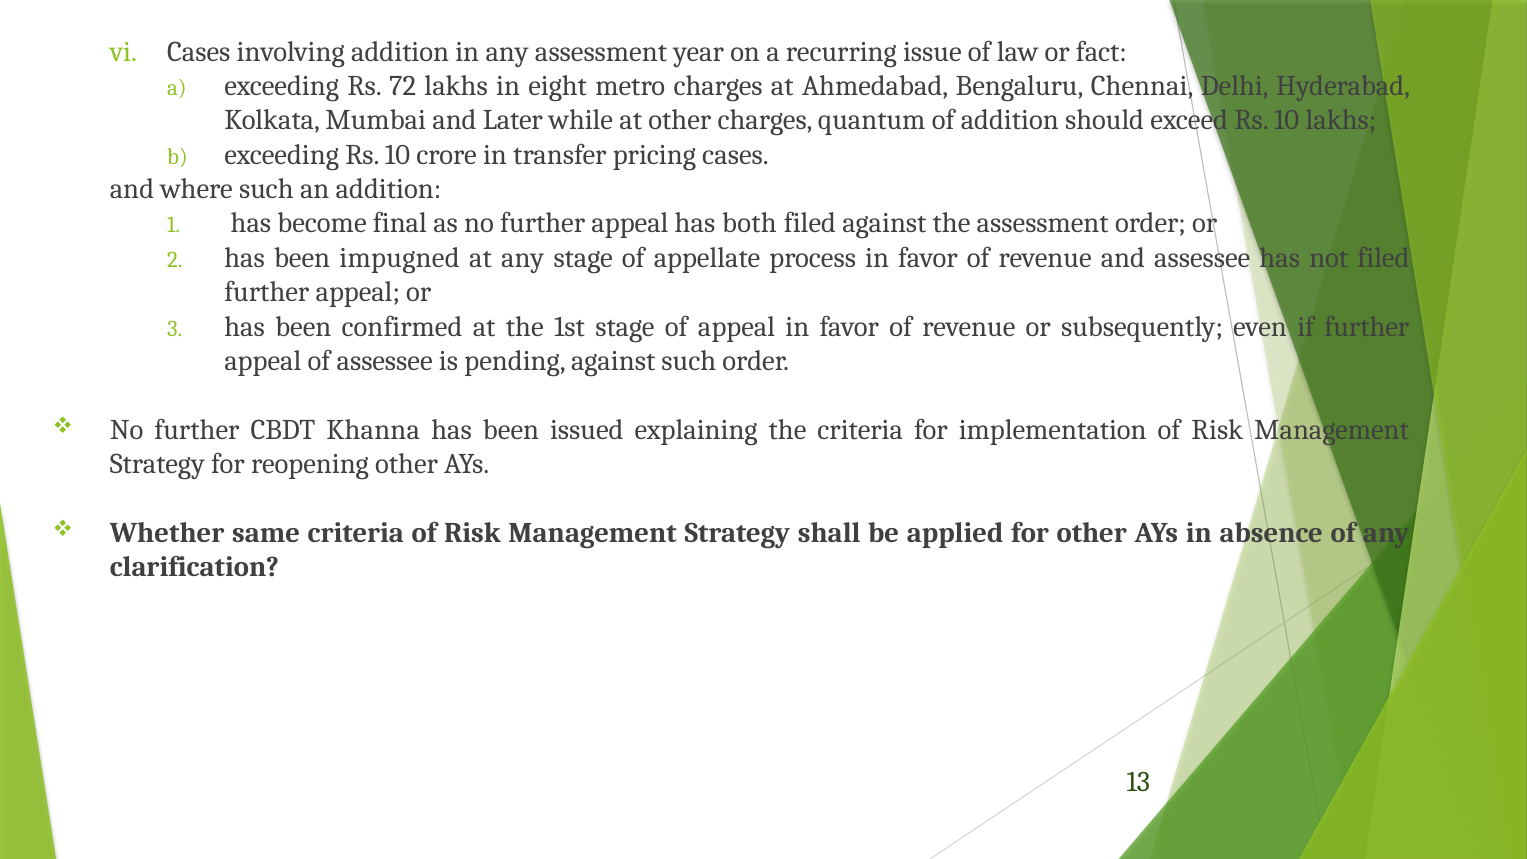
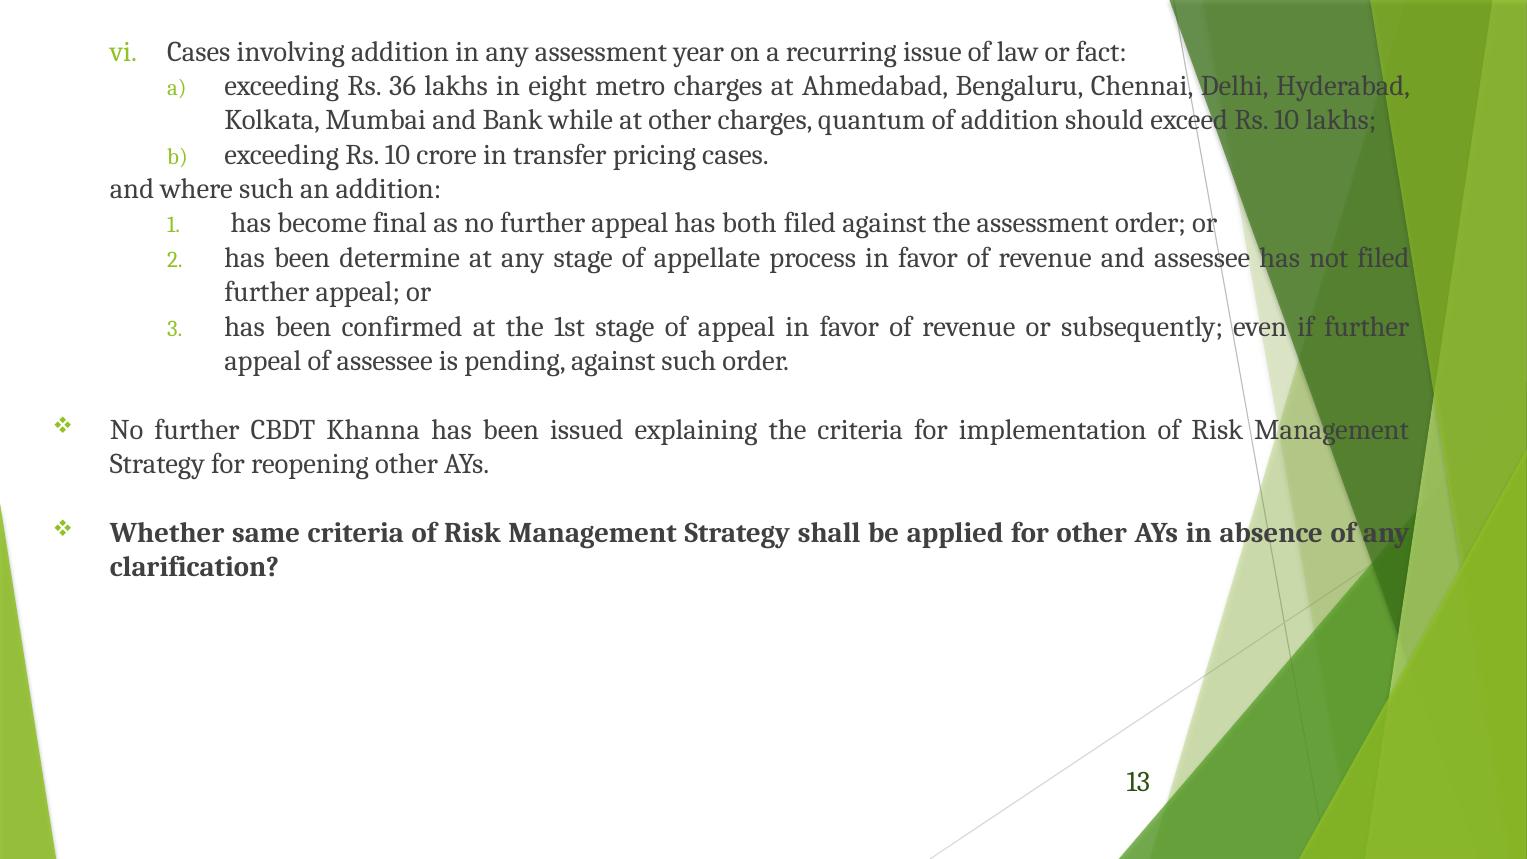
72: 72 -> 36 (403, 86)
Later: Later -> Bank (513, 120)
impugned: impugned -> determine (400, 258)
